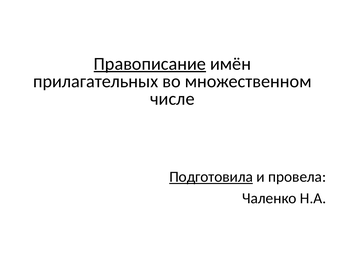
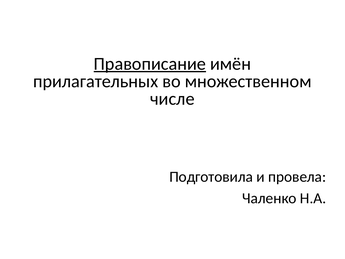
Подготовила underline: present -> none (211, 177)
